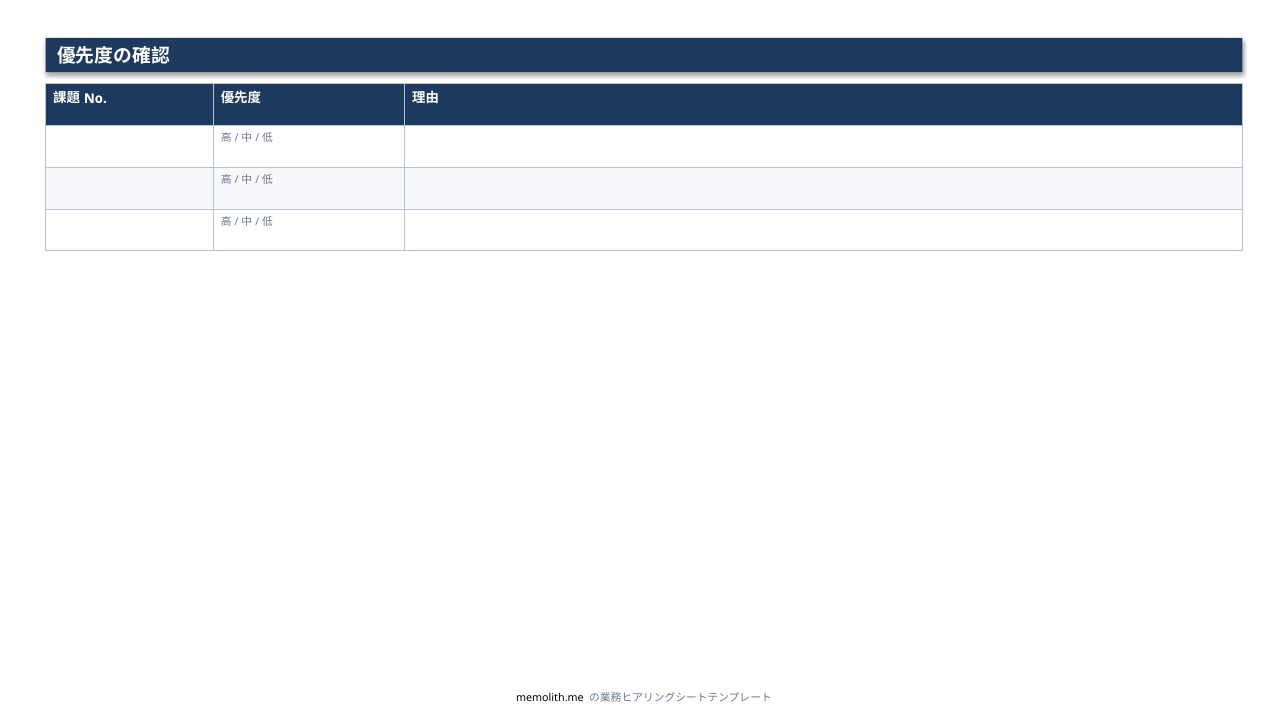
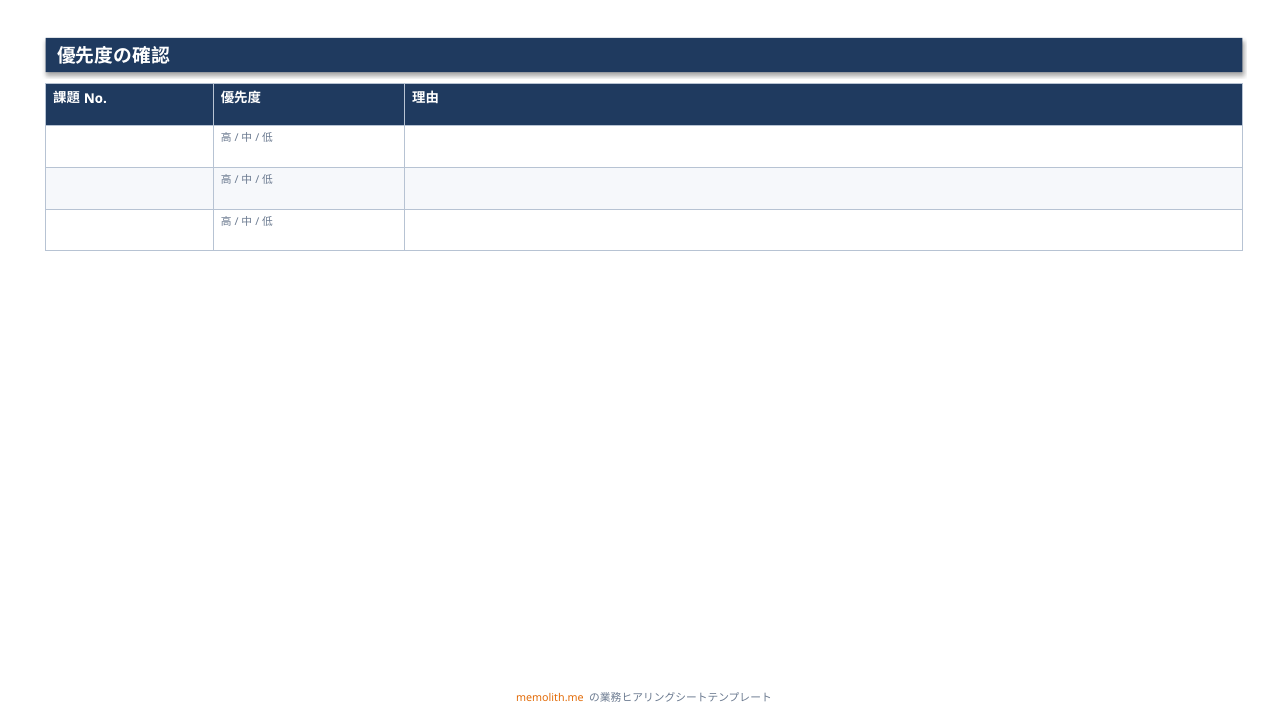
memolith.me colour: black -> orange (550, 698)
